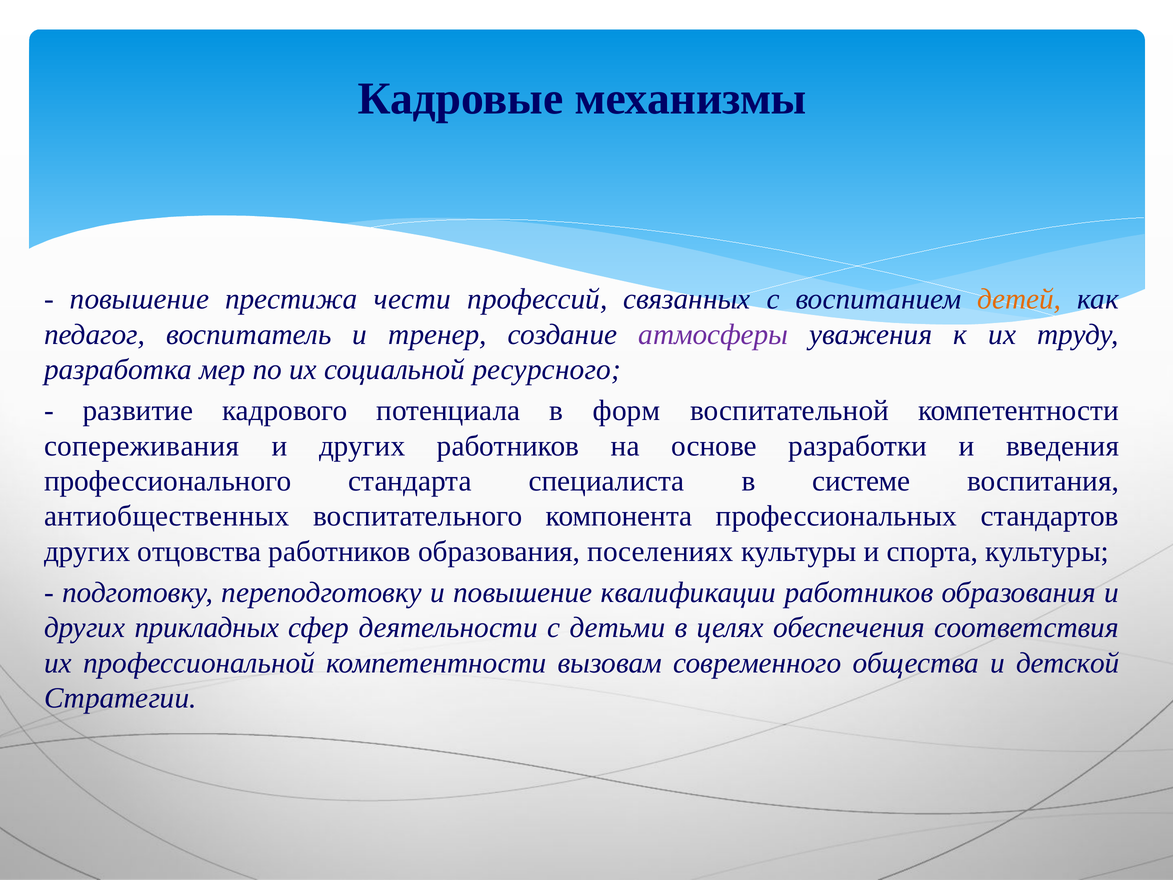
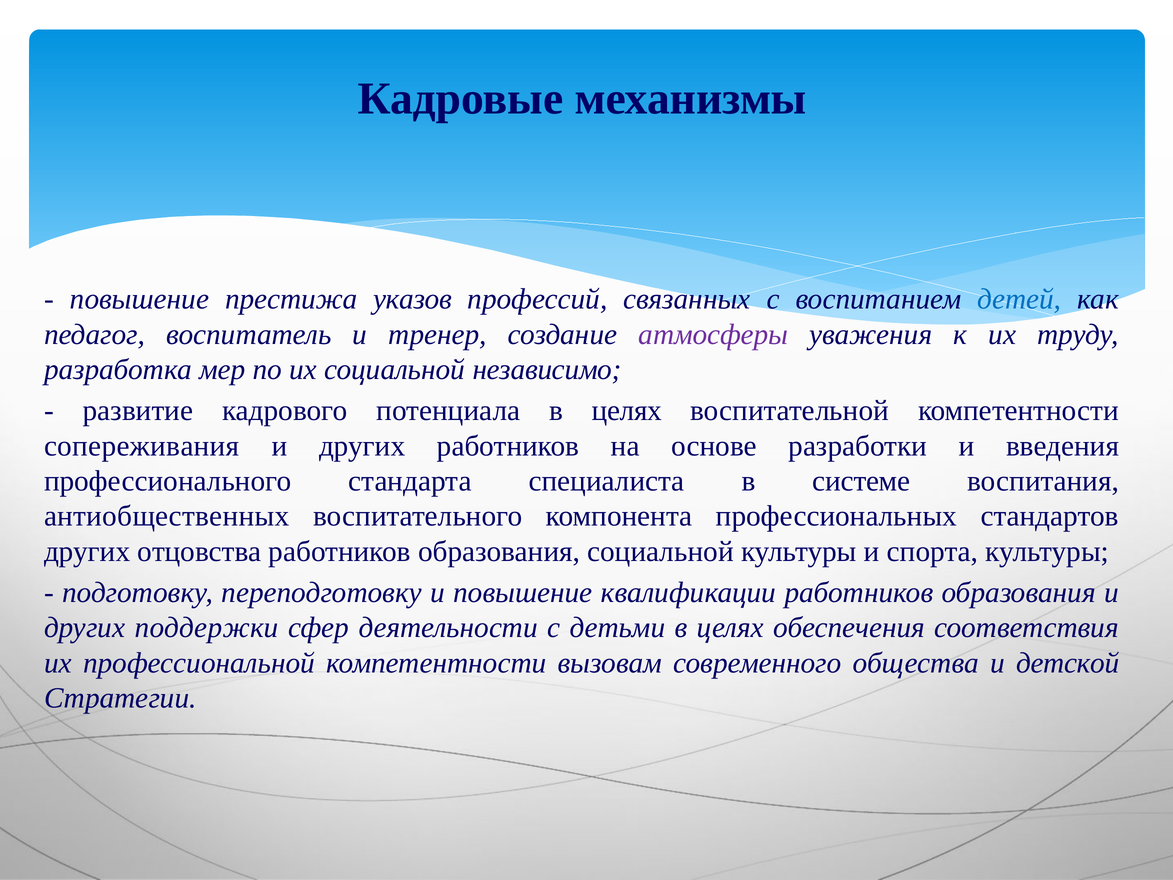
чести: чести -> указов (413, 299)
детей colour: orange -> blue (1019, 299)
ресурсного: ресурсного -> независимо (547, 370)
потенциала в форм: форм -> целях (627, 411)
образования поселениях: поселениях -> социальной (660, 551)
прикладных: прикладных -> поддержки (207, 628)
